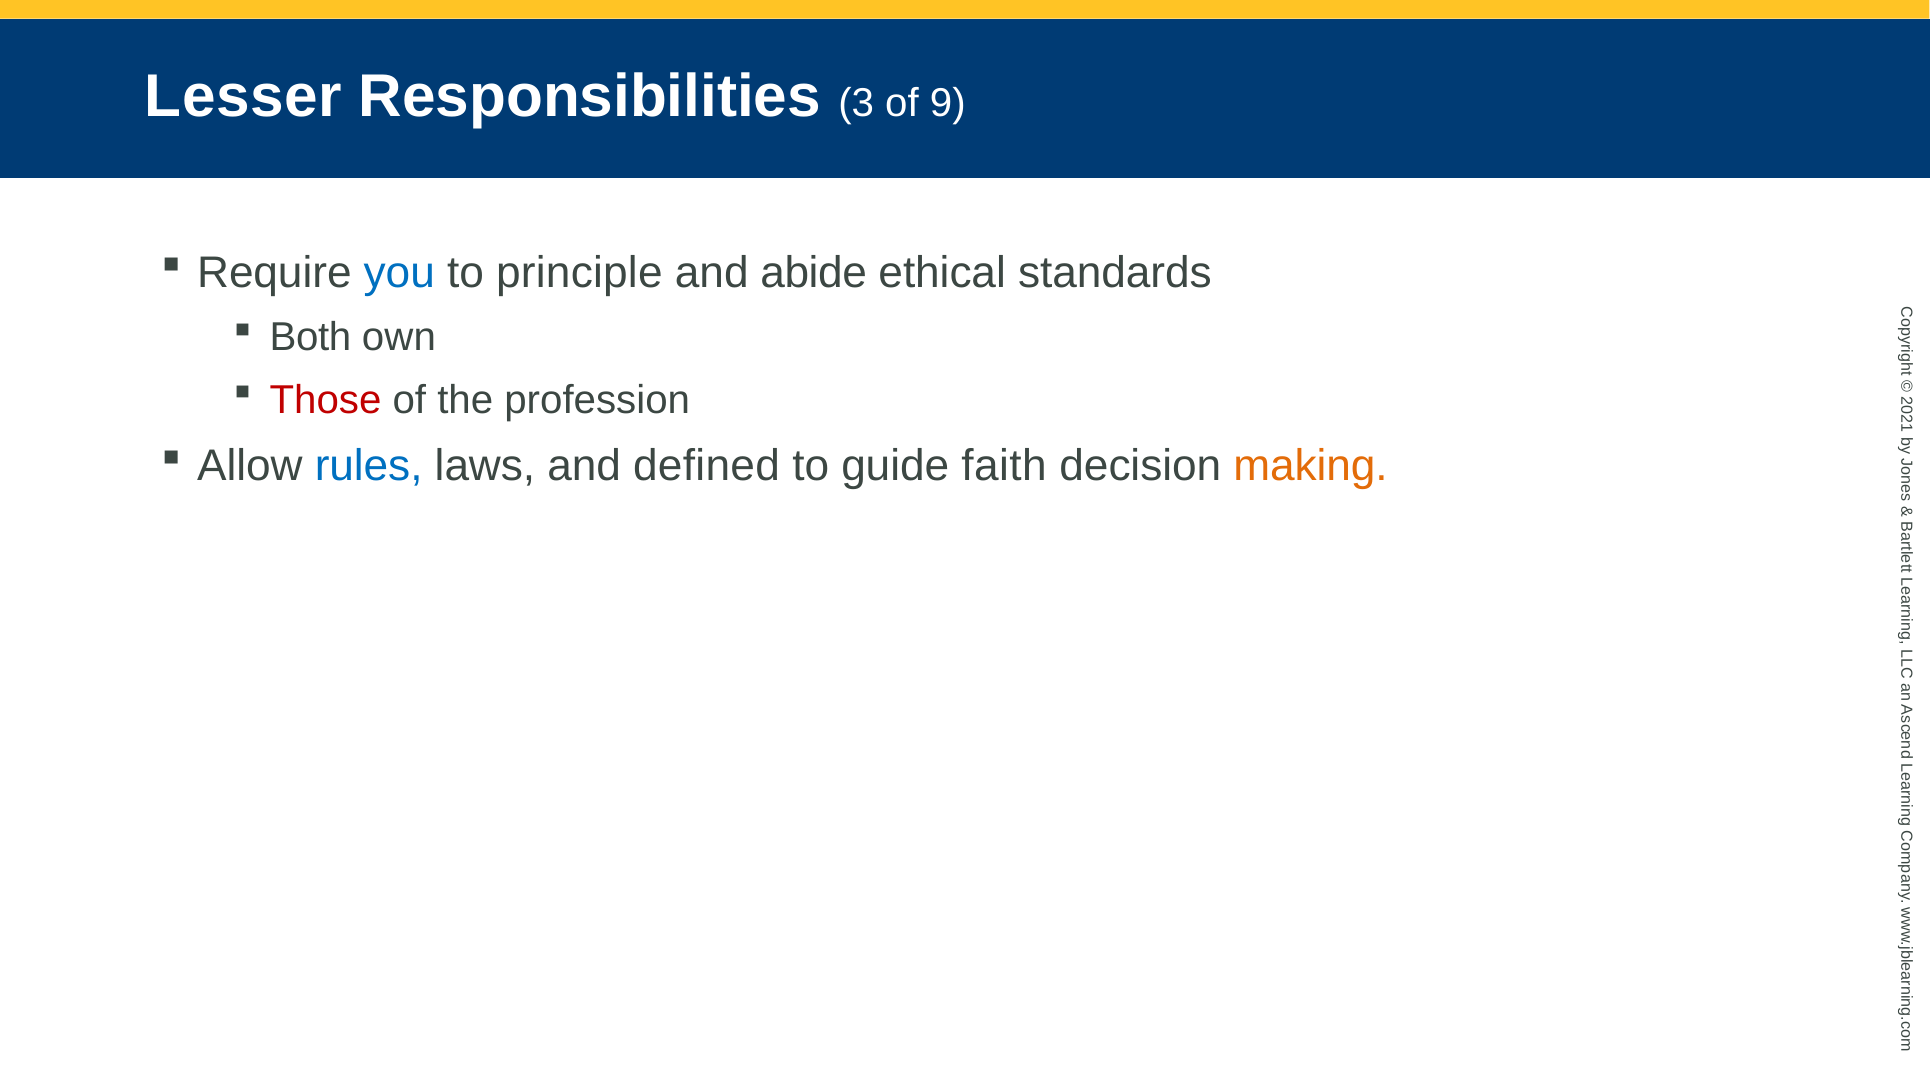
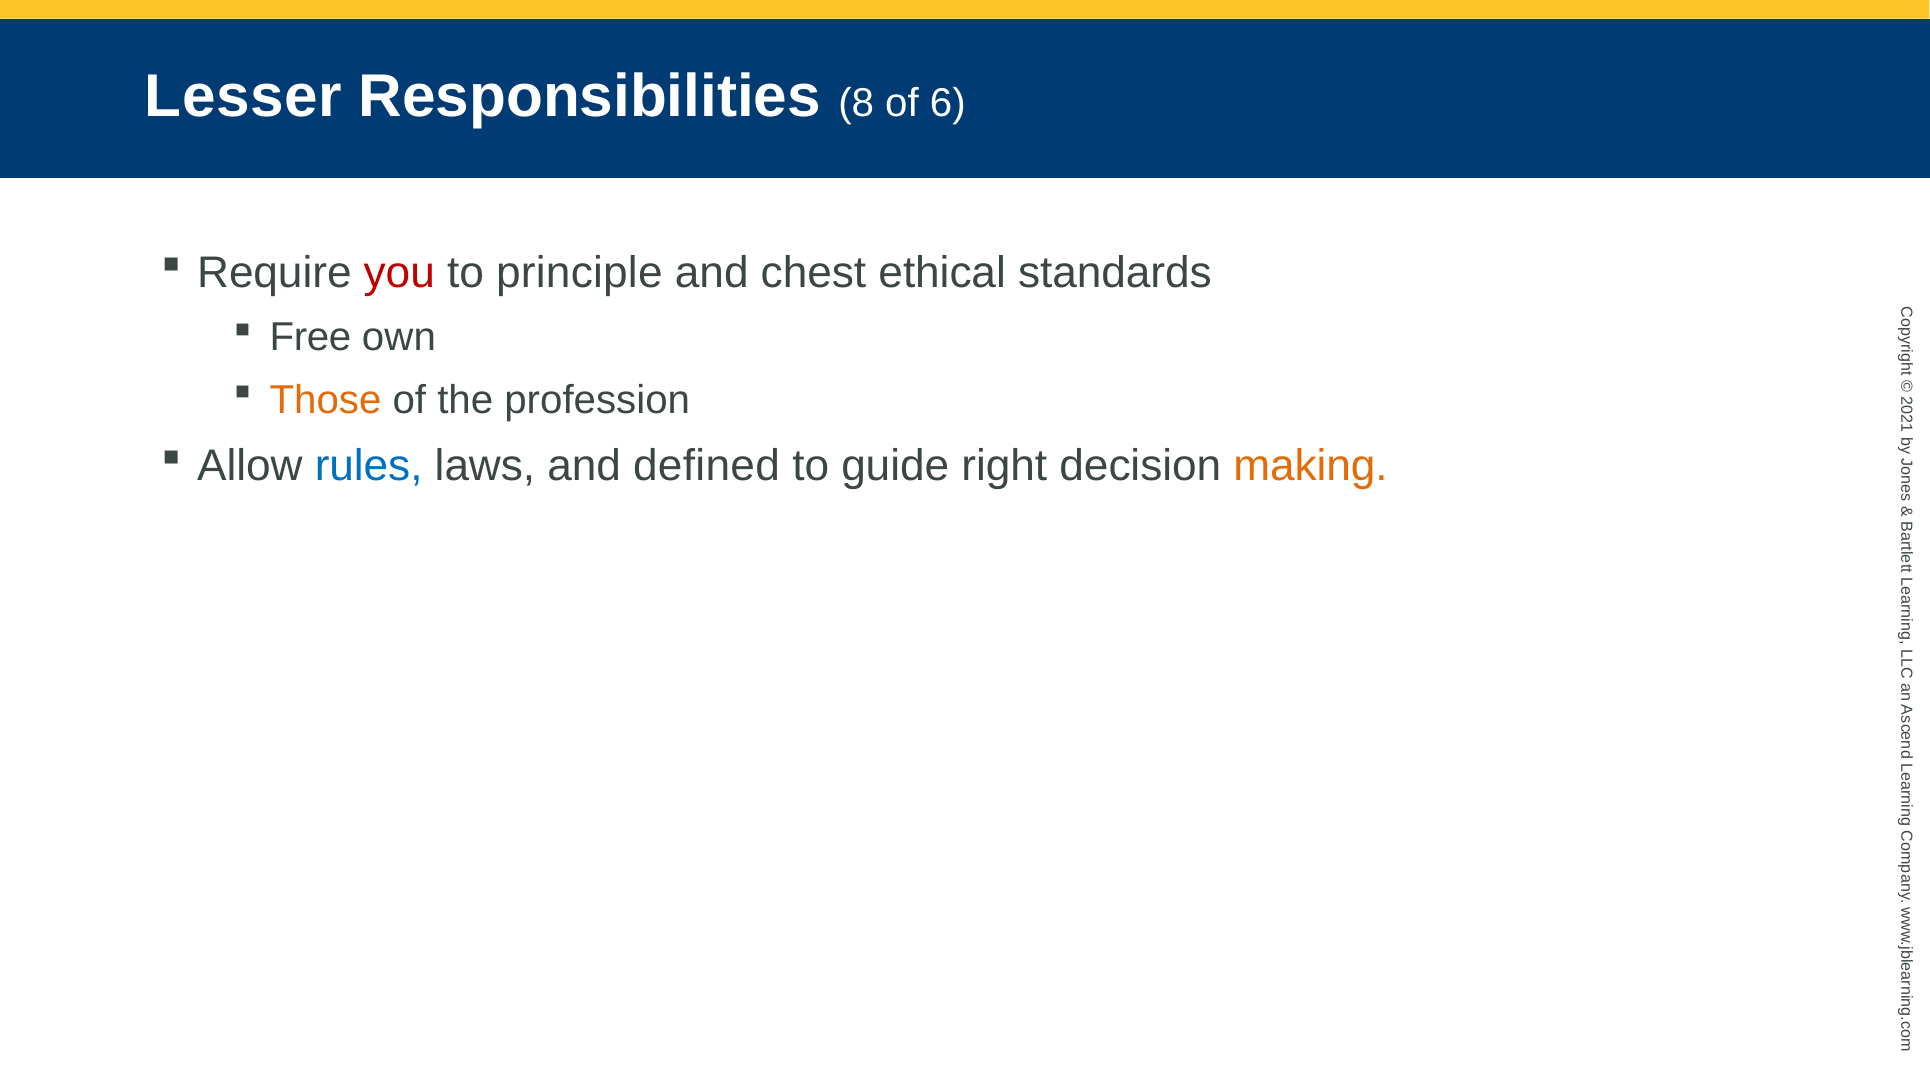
3: 3 -> 8 (856, 104)
9: 9 -> 6 (948, 104)
you colour: blue -> red (399, 273)
abide: abide -> chest (813, 273)
Both: Both -> Free (310, 337)
Those colour: red -> orange (326, 400)
faith: faith -> right (1004, 466)
